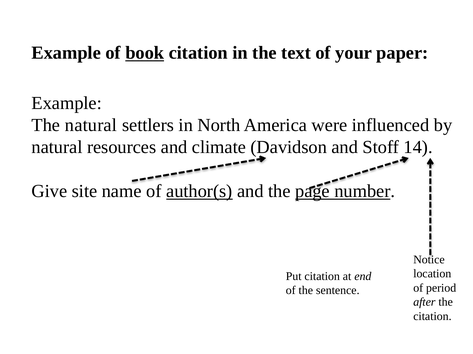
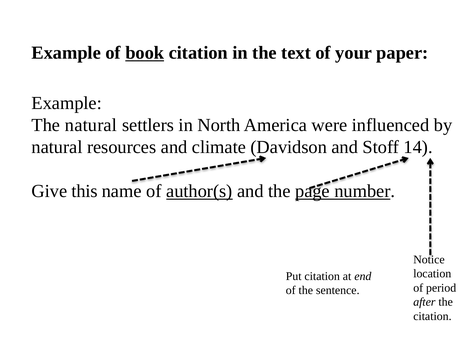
site: site -> this (85, 192)
